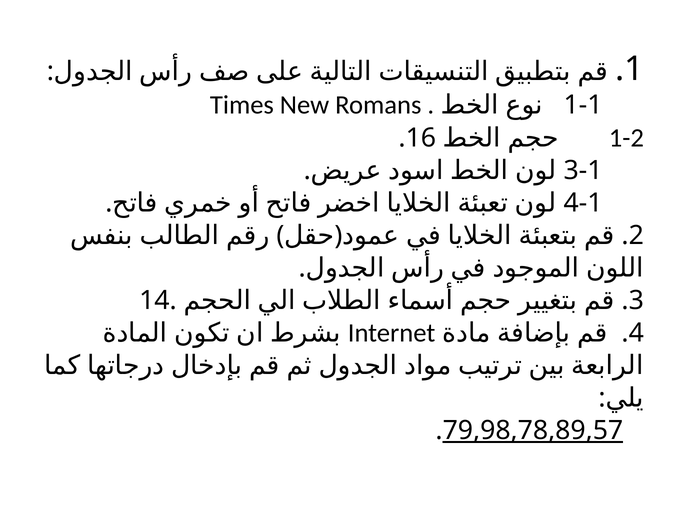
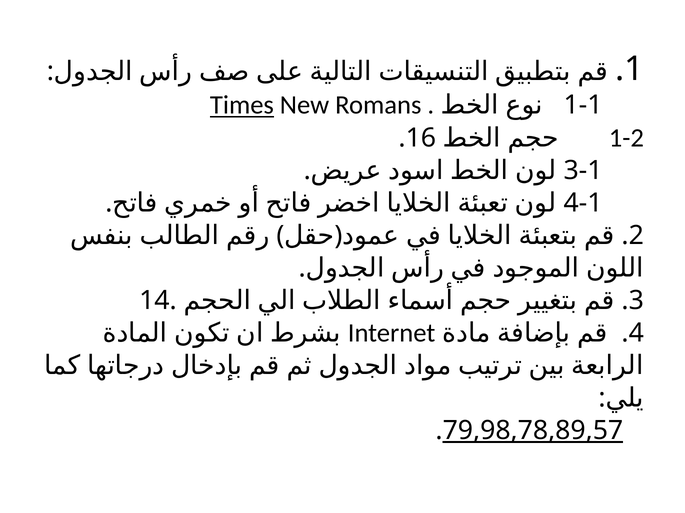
Times underline: none -> present (242, 105)
